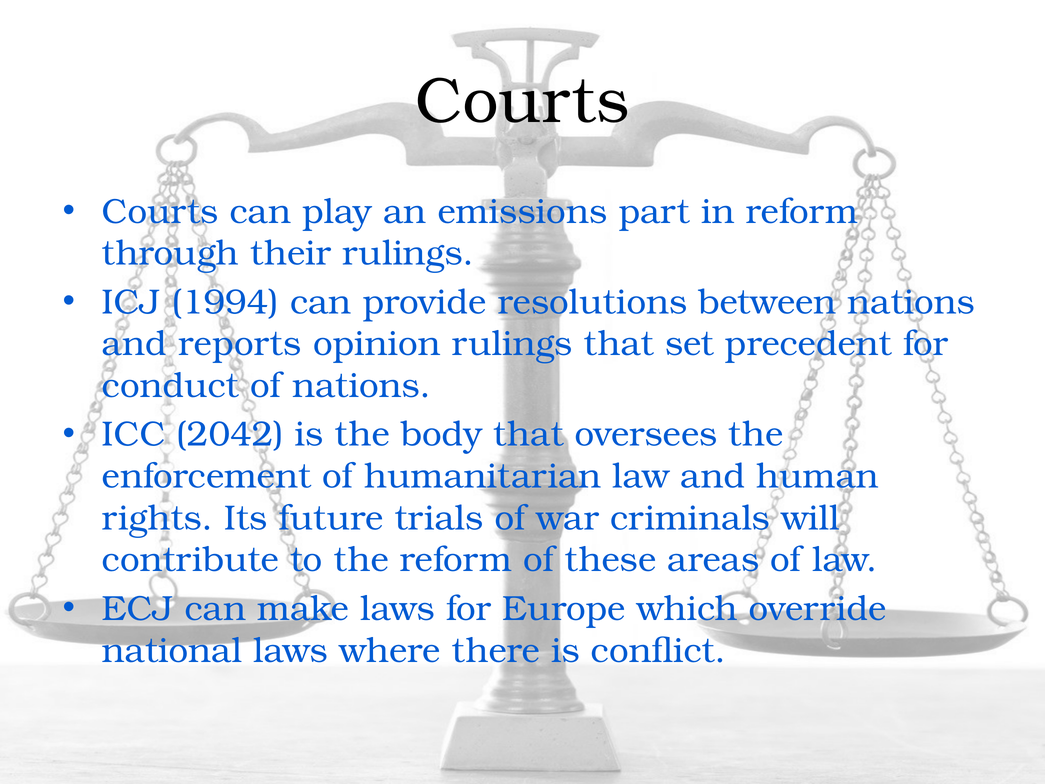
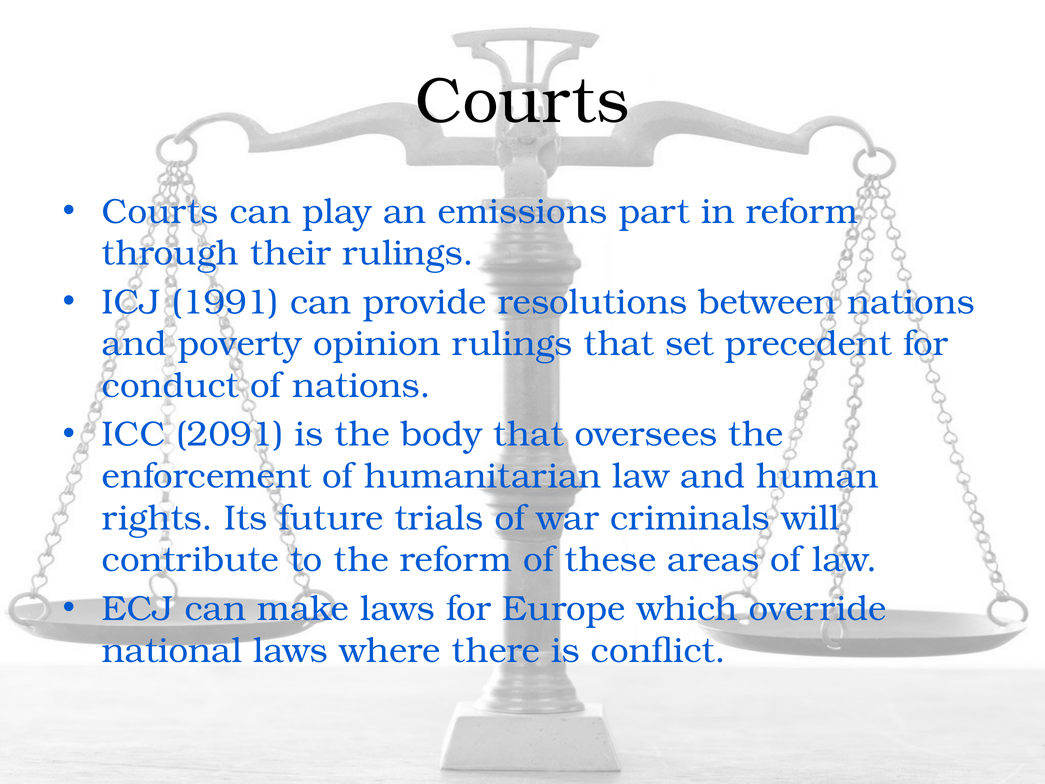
1994: 1994 -> 1991 (225, 302)
reports: reports -> poverty (240, 344)
2042: 2042 -> 2091 (230, 434)
